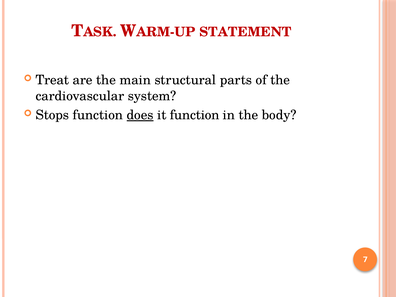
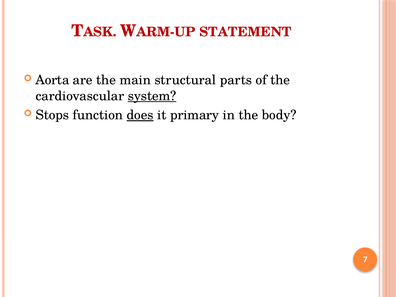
Treat: Treat -> Aorta (52, 80)
system underline: none -> present (152, 96)
it function: function -> primary (195, 115)
